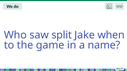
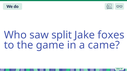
when: when -> foxes (111, 35)
name: name -> came (104, 45)
